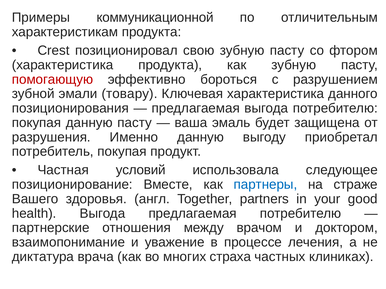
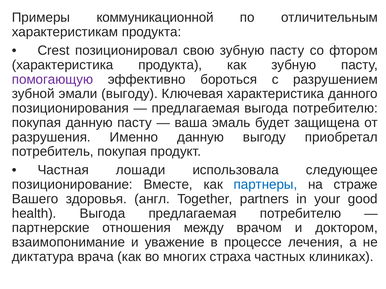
помогающую colour: red -> purple (53, 79)
эмали товару: товару -> выгоду (130, 94)
условий: условий -> лошади (141, 170)
